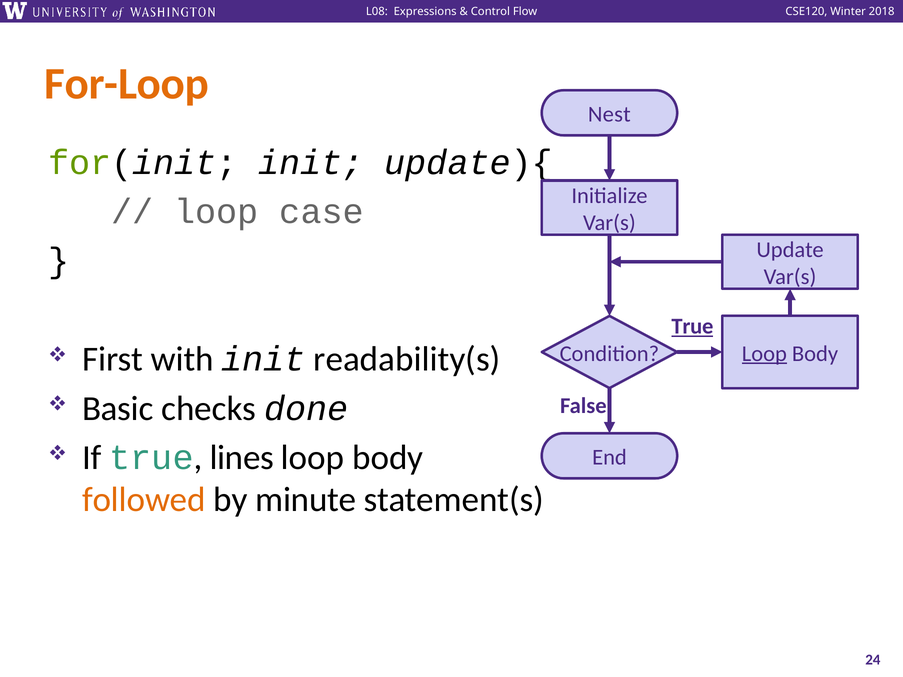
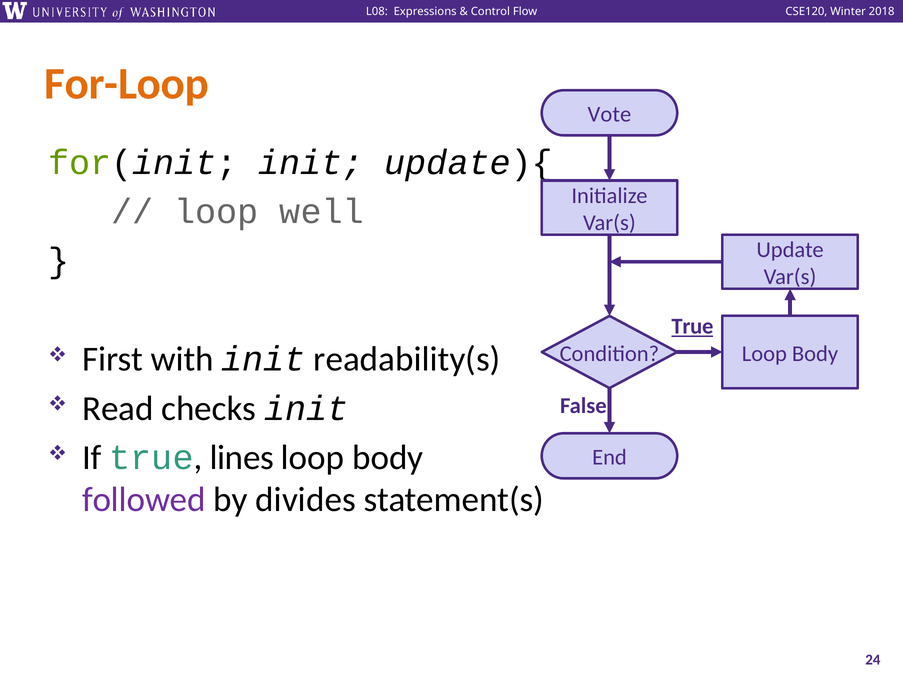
Nest: Nest -> Vote (609, 114)
case: case -> well (322, 212)
Loop underline: present -> none (764, 354)
Basic: Basic -> Read (118, 409)
checks done: done -> init (306, 409)
followed colour: orange -> purple (144, 500)
minute: minute -> divides (306, 500)
